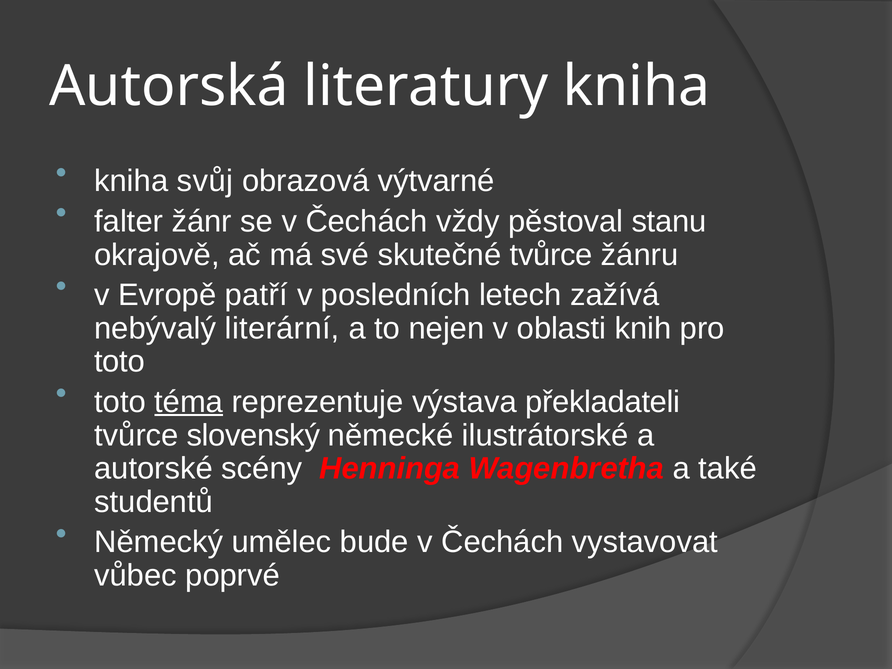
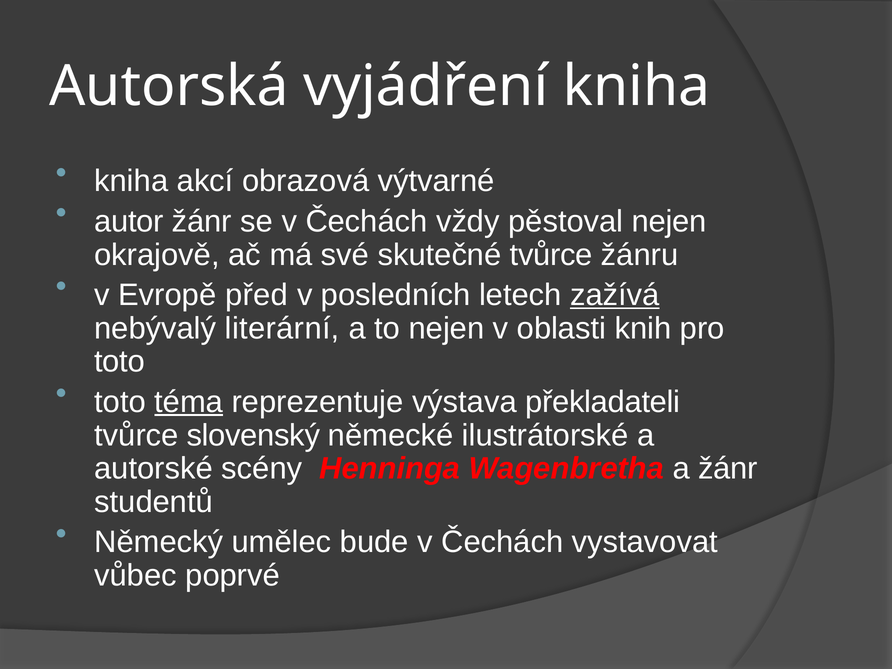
literatury: literatury -> vyjádření (426, 87)
svůj: svůj -> akcí (205, 181)
falter: falter -> autor (129, 221)
pěstoval stanu: stanu -> nejen (669, 221)
patří: patří -> před (256, 295)
zažívá underline: none -> present (615, 295)
a také: také -> žánr (728, 469)
